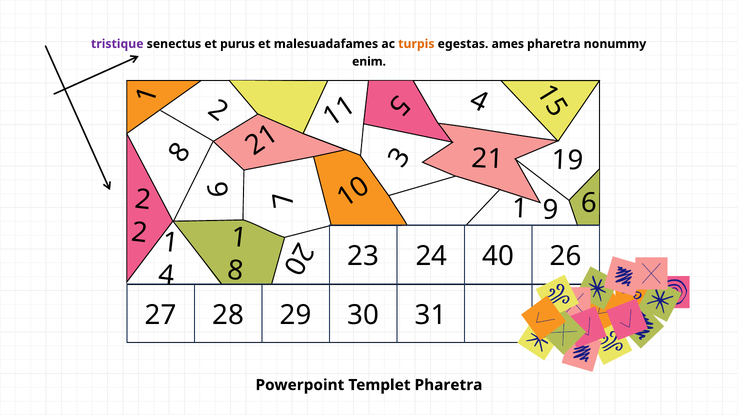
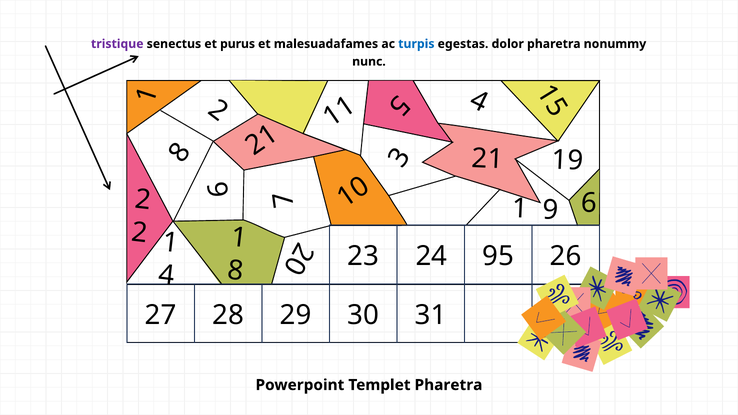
turpis colour: orange -> blue (416, 44)
ames: ames -> dolor (508, 44)
enim: enim -> nunc (369, 62)
40: 40 -> 95 (498, 256)
